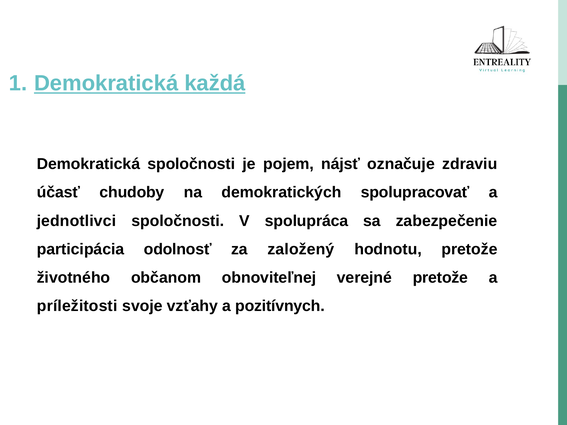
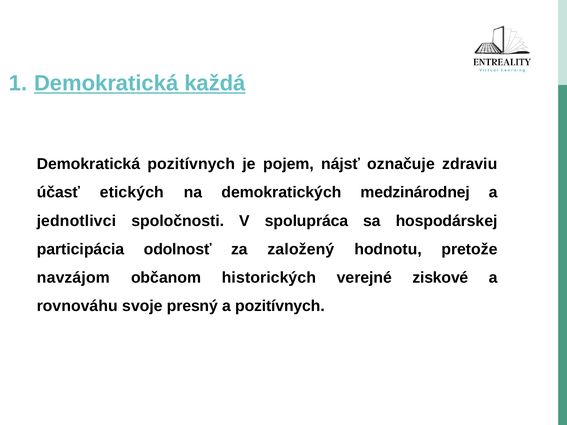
Demokratická spoločnosti: spoločnosti -> pozitívnych (191, 164)
chudoby: chudoby -> etických (132, 193)
spolupracovať: spolupracovať -> medzinárodnej (415, 193)
zabezpečenie: zabezpečenie -> hospodárskej (447, 221)
životného: životného -> navzájom (73, 278)
obnoviteľnej: obnoviteľnej -> historických (269, 278)
verejné pretože: pretože -> ziskové (440, 278)
príležitosti: príležitosti -> rovnováhu (77, 306)
vzťahy: vzťahy -> presný (192, 306)
